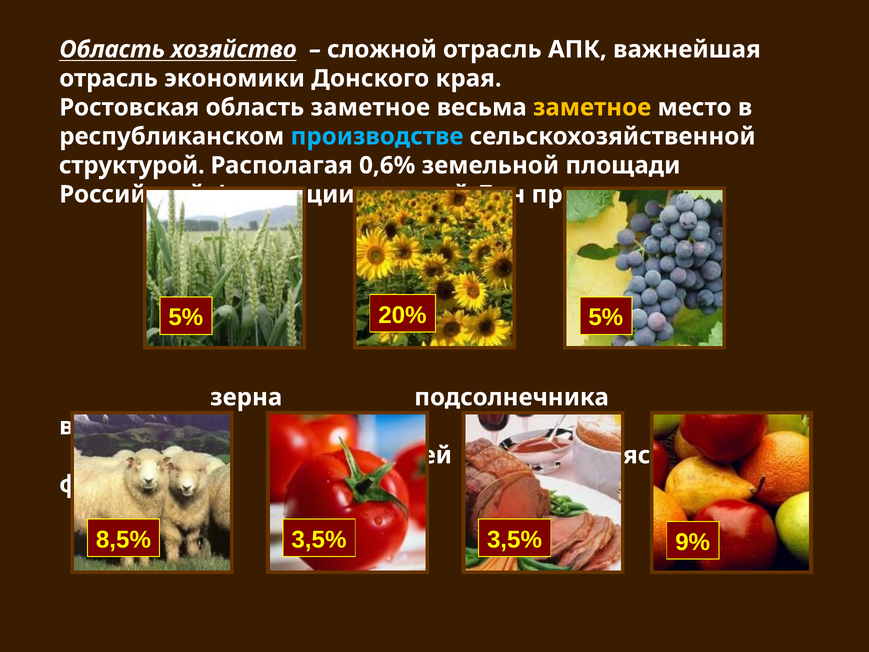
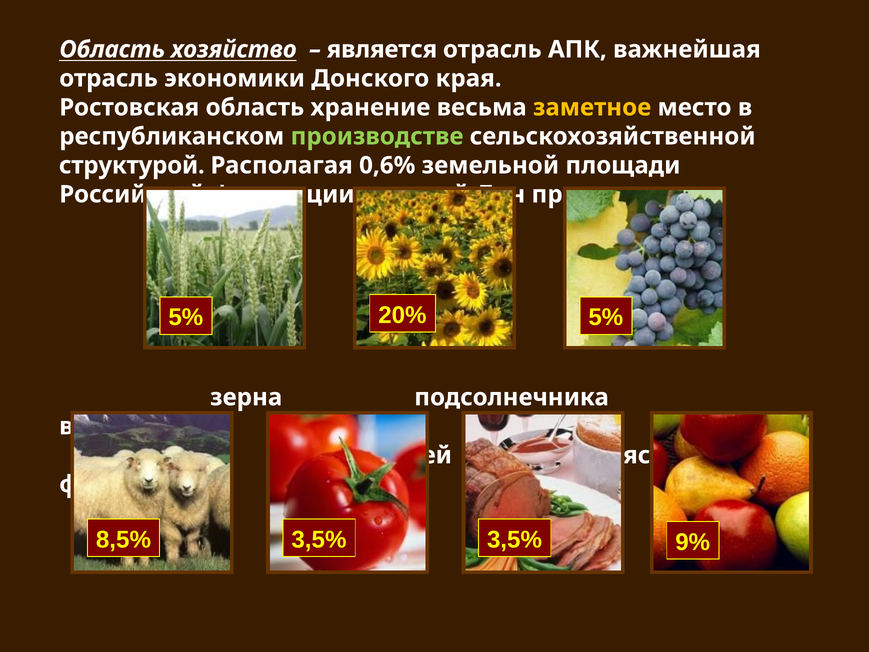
сложной: сложной -> является (382, 49)
область заметное: заметное -> хранение (370, 107)
производстве colour: light blue -> light green (377, 136)
